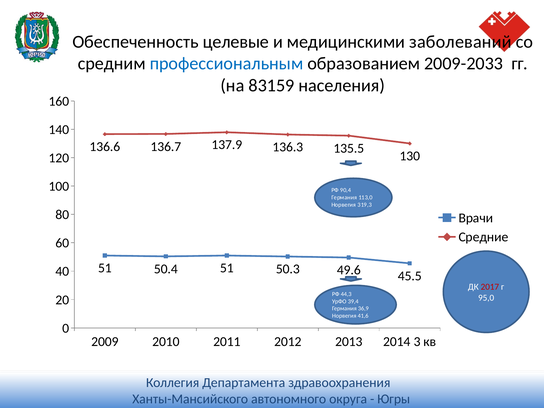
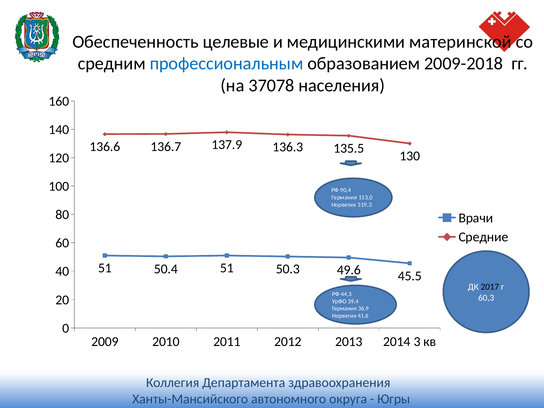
заболеваний: заболеваний -> материнской (460, 42)
2009-2033: 2009-2033 -> 2009-2018 (464, 64)
83159: 83159 -> 37078 (271, 85)
2017 colour: red -> black (490, 287)
95,0: 95,0 -> 60,3 (486, 298)
